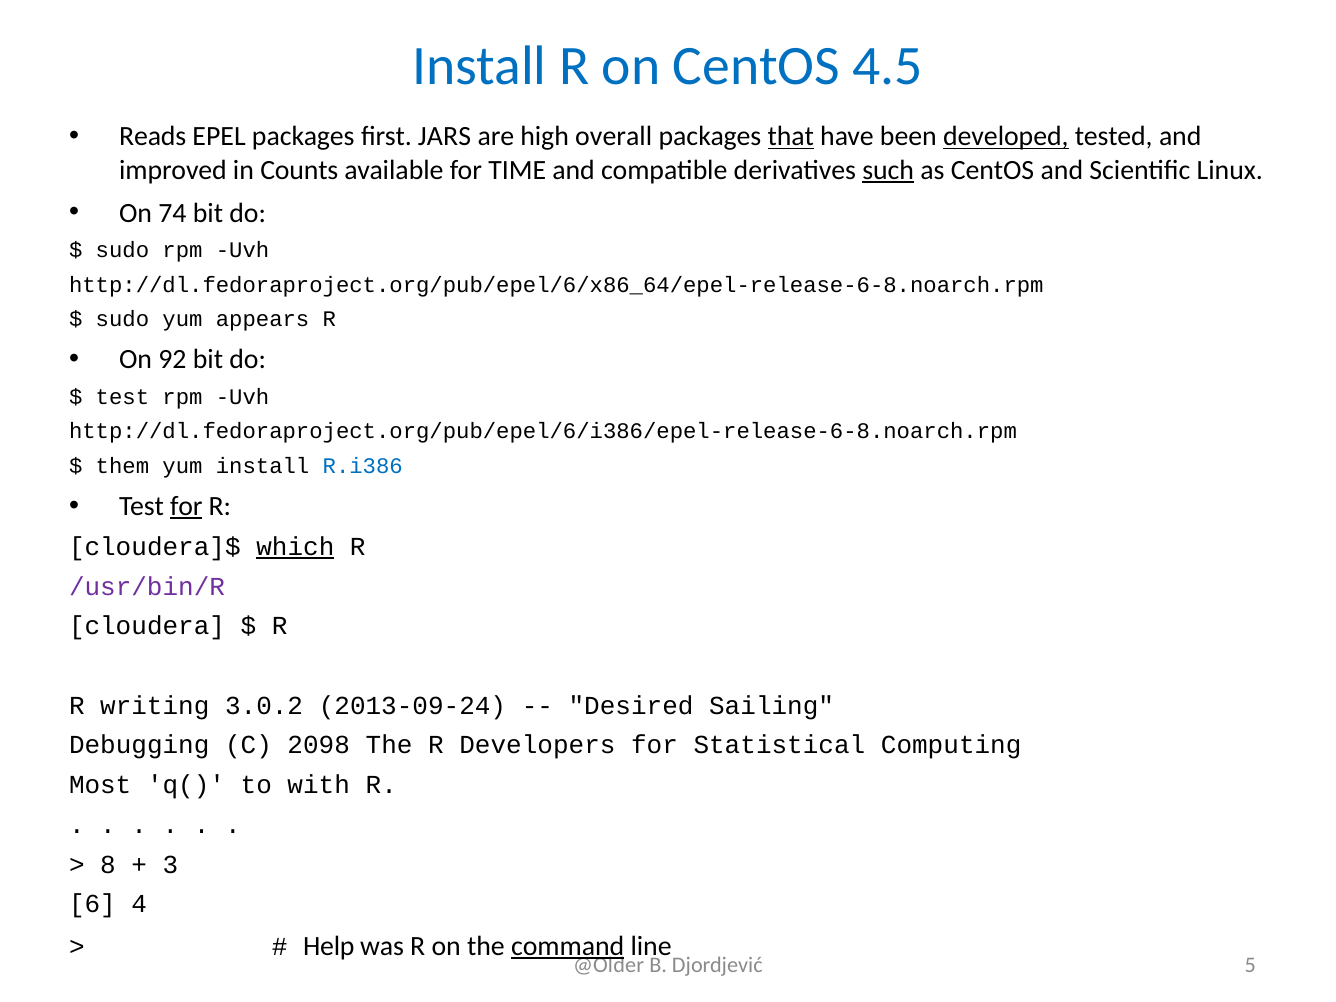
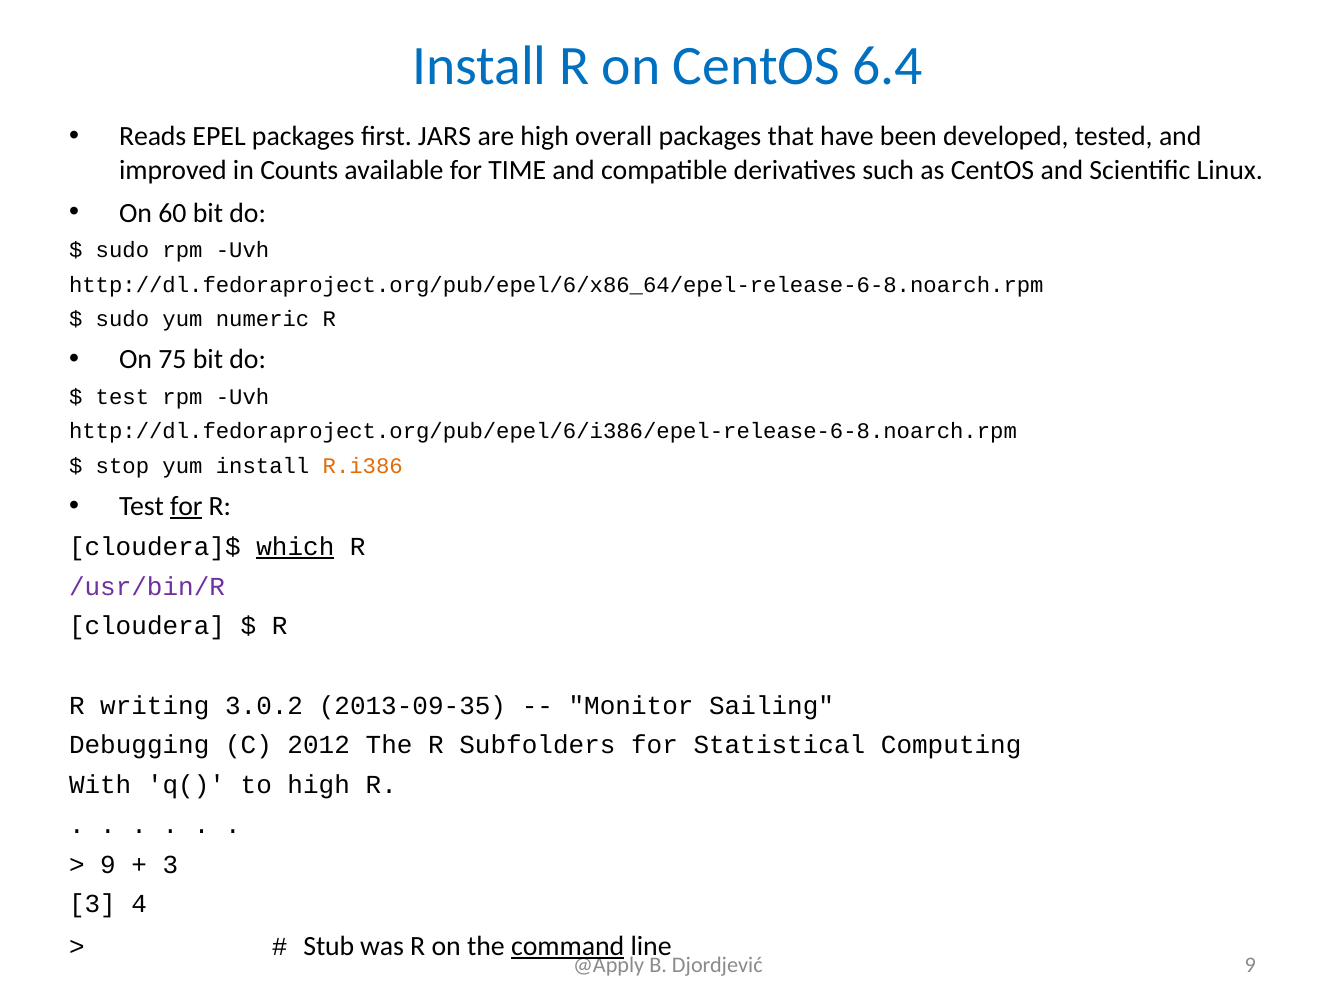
4.5: 4.5 -> 6.4 (888, 66)
that underline: present -> none (791, 137)
developed underline: present -> none (1006, 137)
such underline: present -> none (888, 170)
74: 74 -> 60 (172, 213)
appears: appears -> numeric (263, 320)
92: 92 -> 75 (172, 360)
them: them -> stop (122, 466)
R.i386 colour: blue -> orange (363, 466)
2013-09-24: 2013-09-24 -> 2013-09-35 (412, 706)
Desired: Desired -> Monitor (631, 706)
2098: 2098 -> 2012 (319, 745)
Developers: Developers -> Subfolders (537, 745)
Most: Most -> With (100, 785)
to with: with -> high (319, 785)
8: 8 -> 9 (108, 865)
6: 6 -> 3 (92, 904)
Help: Help -> Stub (329, 946)
@Older: @Older -> @Apply (609, 966)
Djordjević 5: 5 -> 9 (1250, 966)
